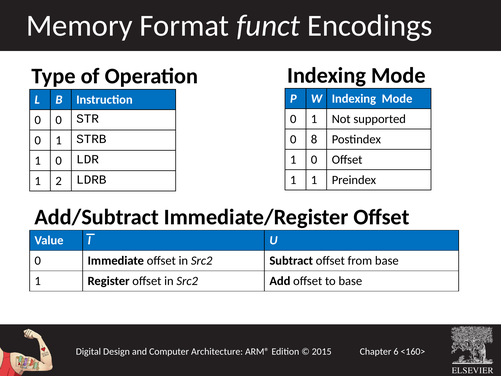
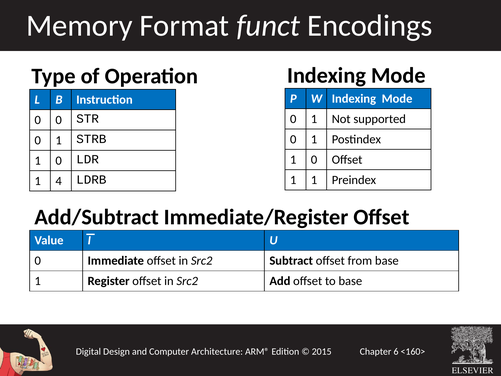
8: 8 -> 1 (314, 139)
2: 2 -> 4 (59, 181)
